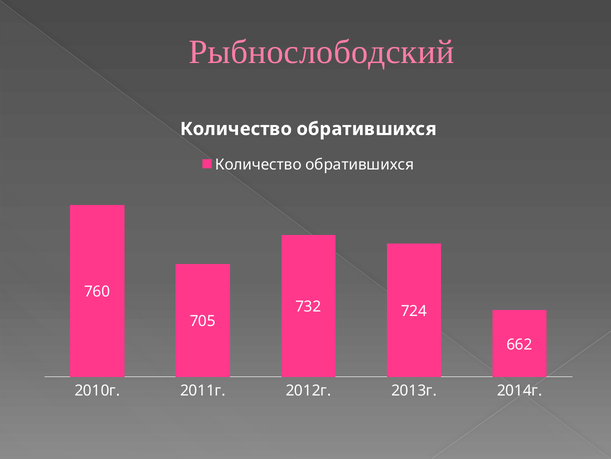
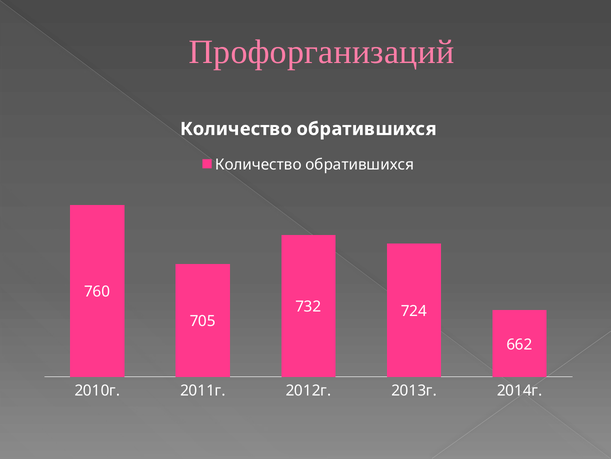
Рыбнослободский: Рыбнослободский -> Профорганизаций (321, 52)
